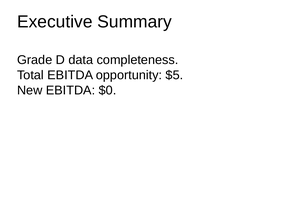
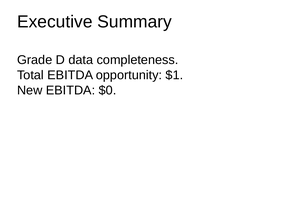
$5: $5 -> $1 (174, 75)
